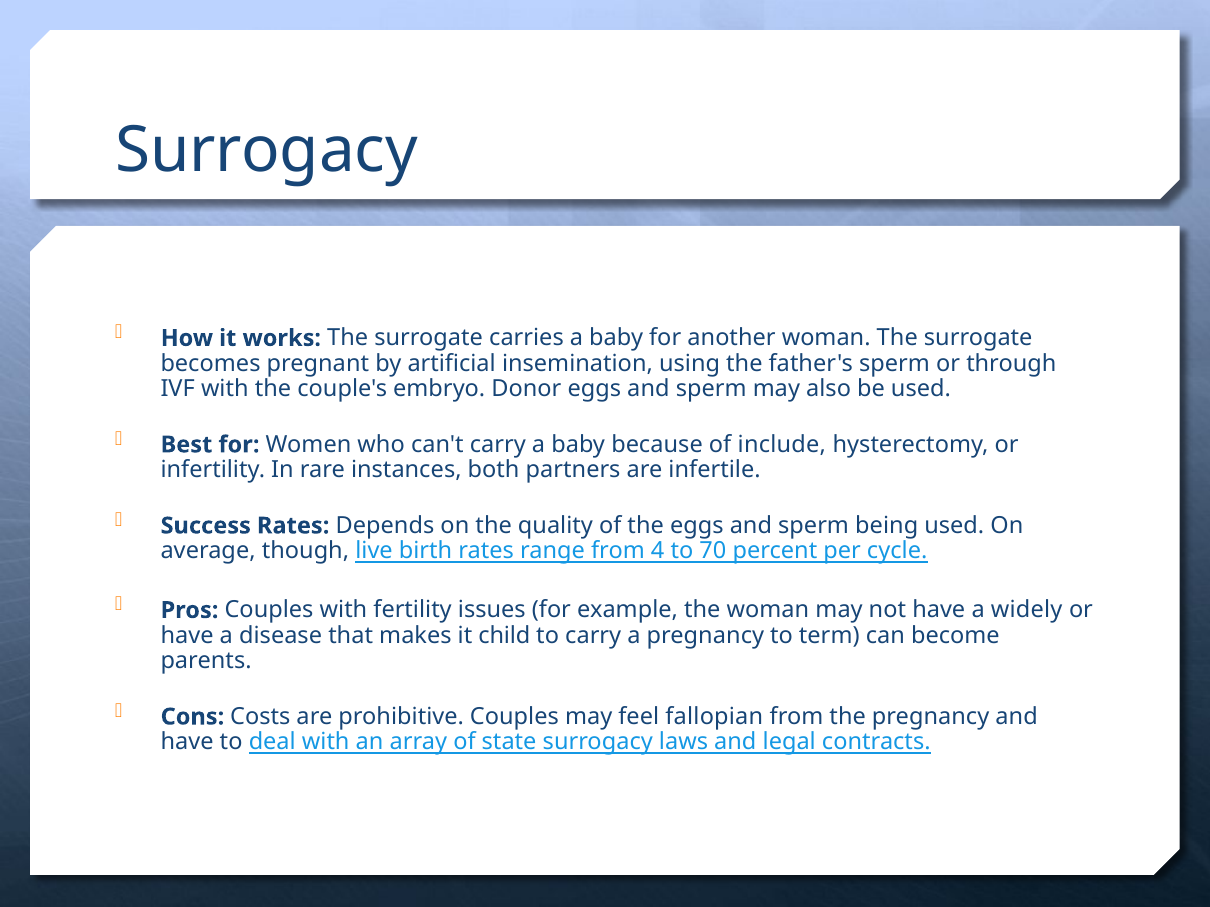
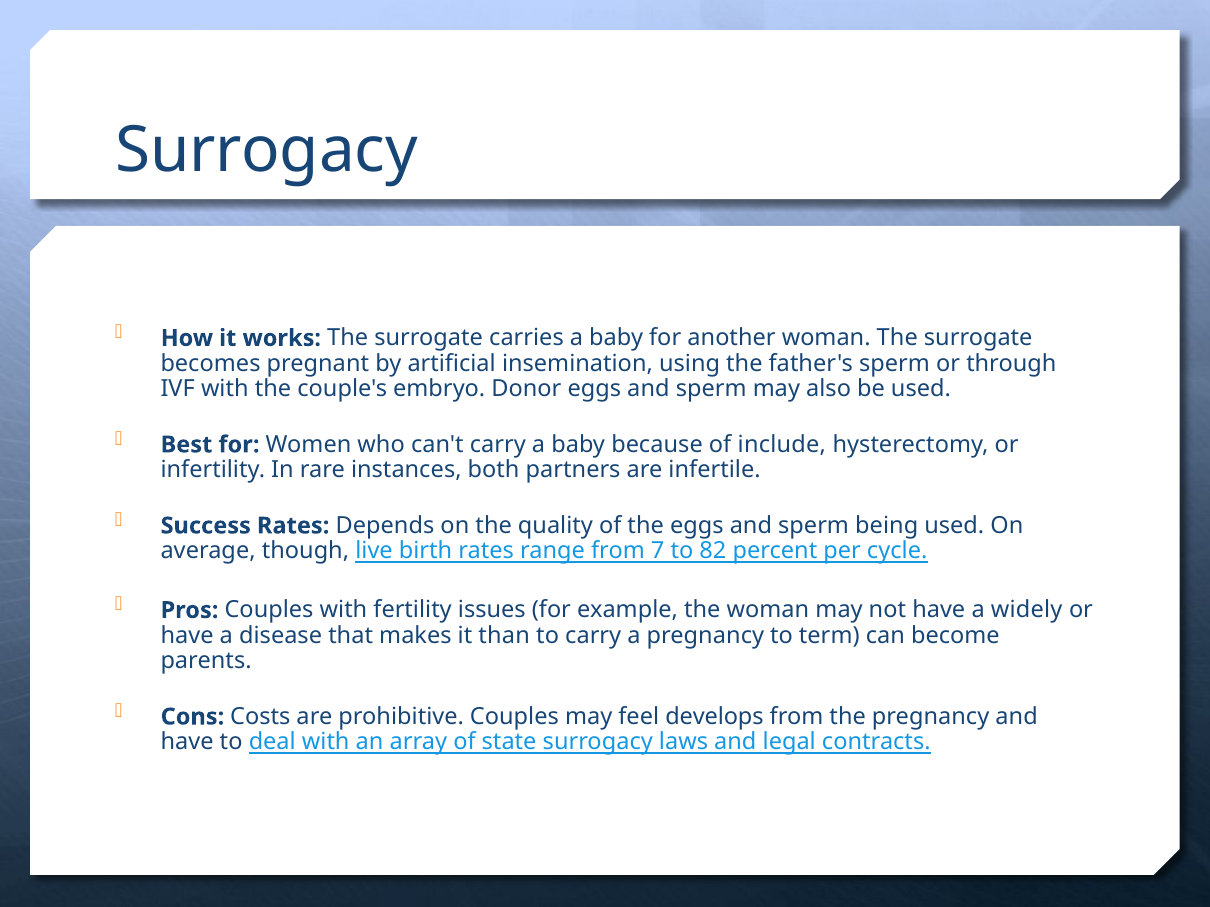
4: 4 -> 7 (658, 551)
70: 70 -> 82 (713, 551)
child: child -> than (504, 636)
fallopian: fallopian -> develops (714, 717)
